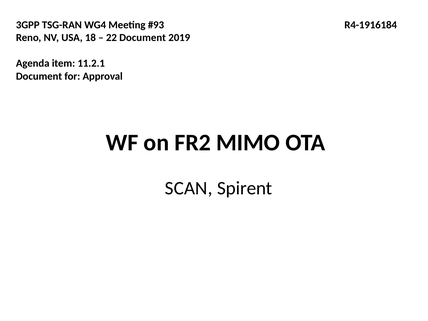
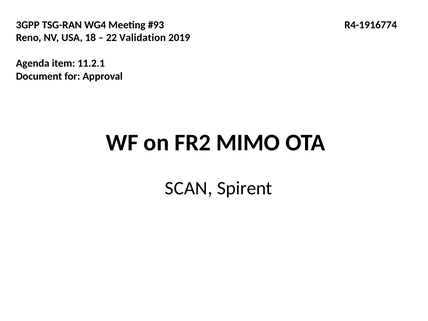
R4-1916184: R4-1916184 -> R4-1916774 (371, 25)
22 Document: Document -> Validation (143, 38)
